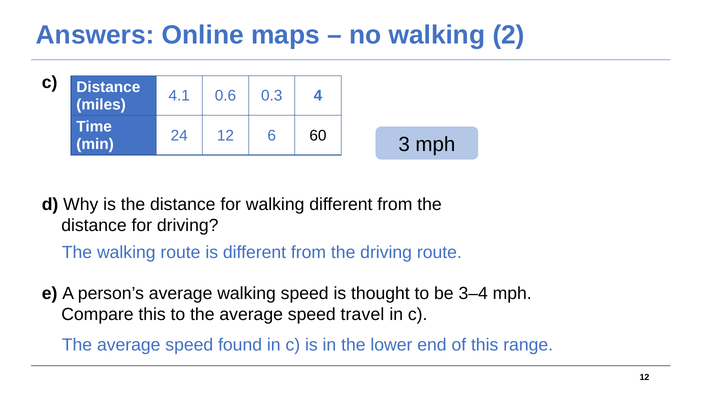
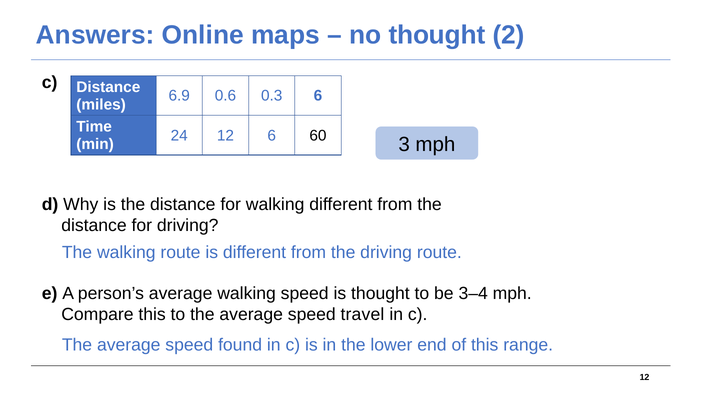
no walking: walking -> thought (437, 35)
4.1: 4.1 -> 6.9 (179, 96)
0.3 4: 4 -> 6 (318, 96)
